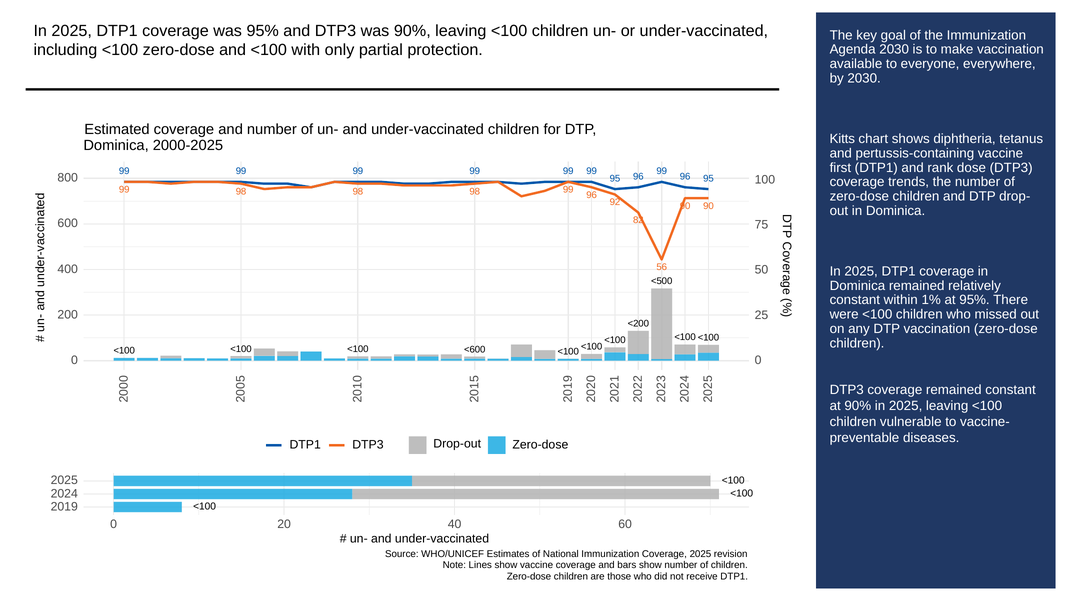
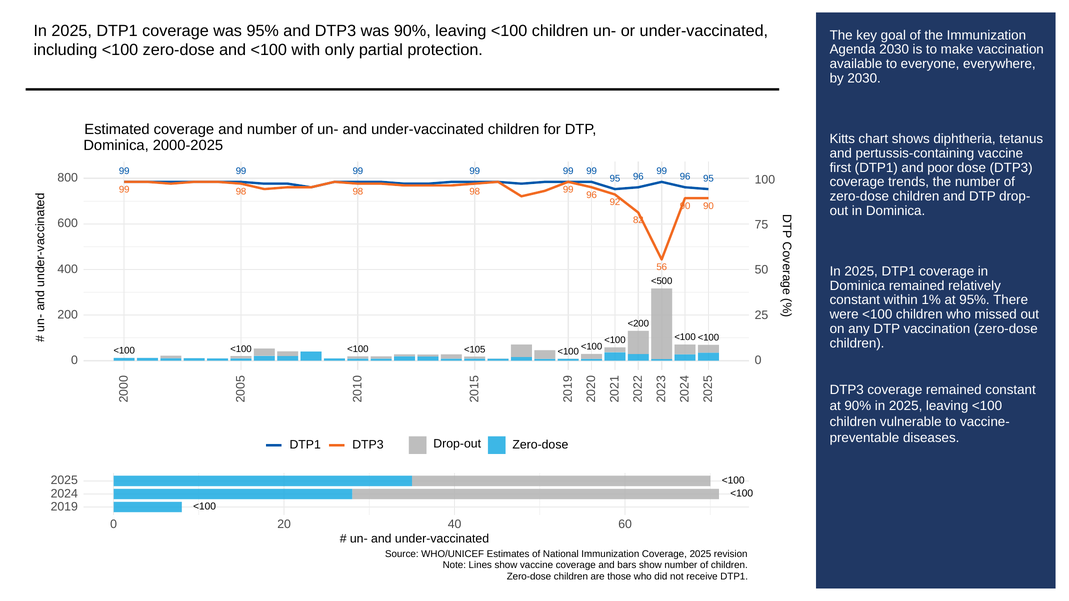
rank: rank -> poor (940, 168)
<600: <600 -> <105 (475, 350)
